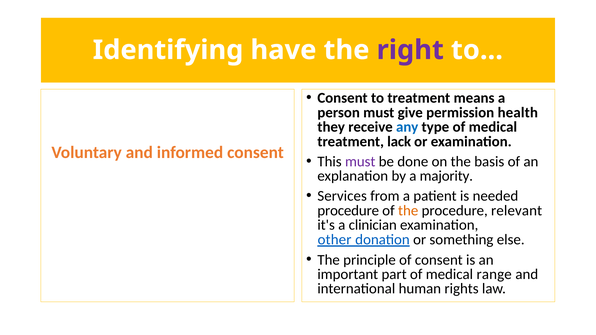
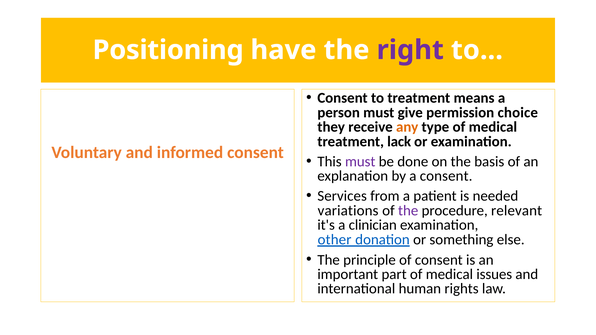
Identifying: Identifying -> Positioning (168, 50)
health: health -> choice (518, 113)
any colour: blue -> orange (407, 127)
a majority: majority -> consent (446, 176)
procedure: procedure -> variations (348, 211)
the colour: orange -> purple (408, 211)
range: range -> issues (494, 274)
